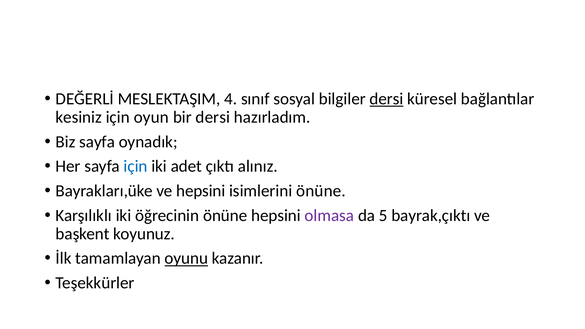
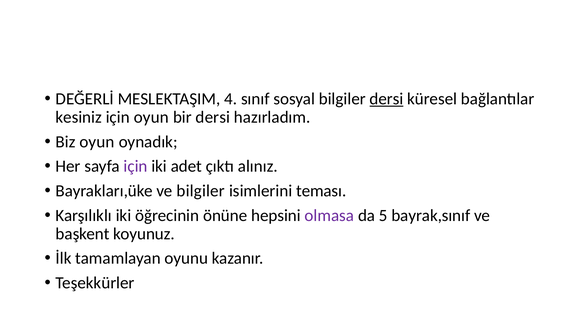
Biz sayfa: sayfa -> oyun (97, 142)
için colour: blue -> purple (136, 166)
ve hepsini: hepsini -> bilgiler (201, 191)
isimlerini önüne: önüne -> teması (321, 191)
bayrak,çıktı: bayrak,çıktı -> bayrak,sınıf (431, 215)
oyunu underline: present -> none (186, 258)
